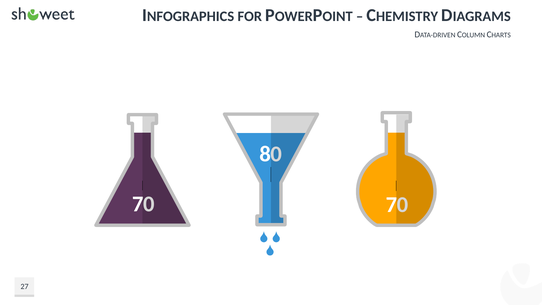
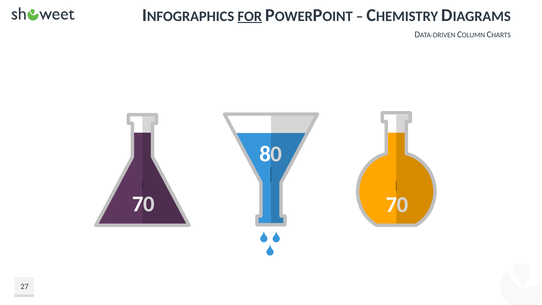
FOR underline: none -> present (250, 16)
